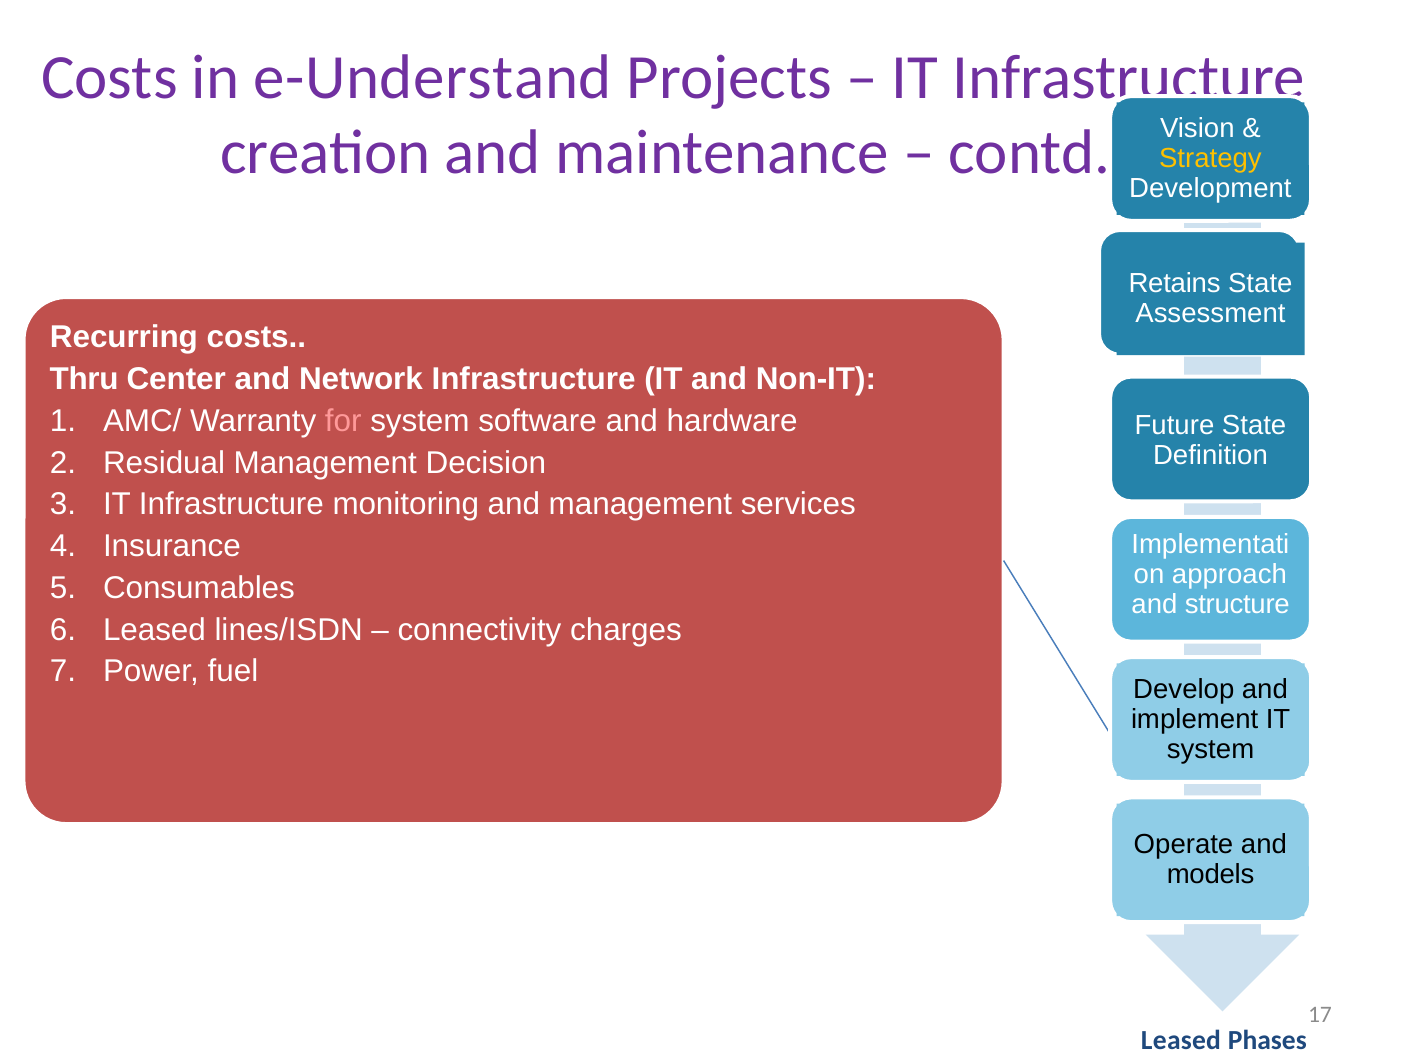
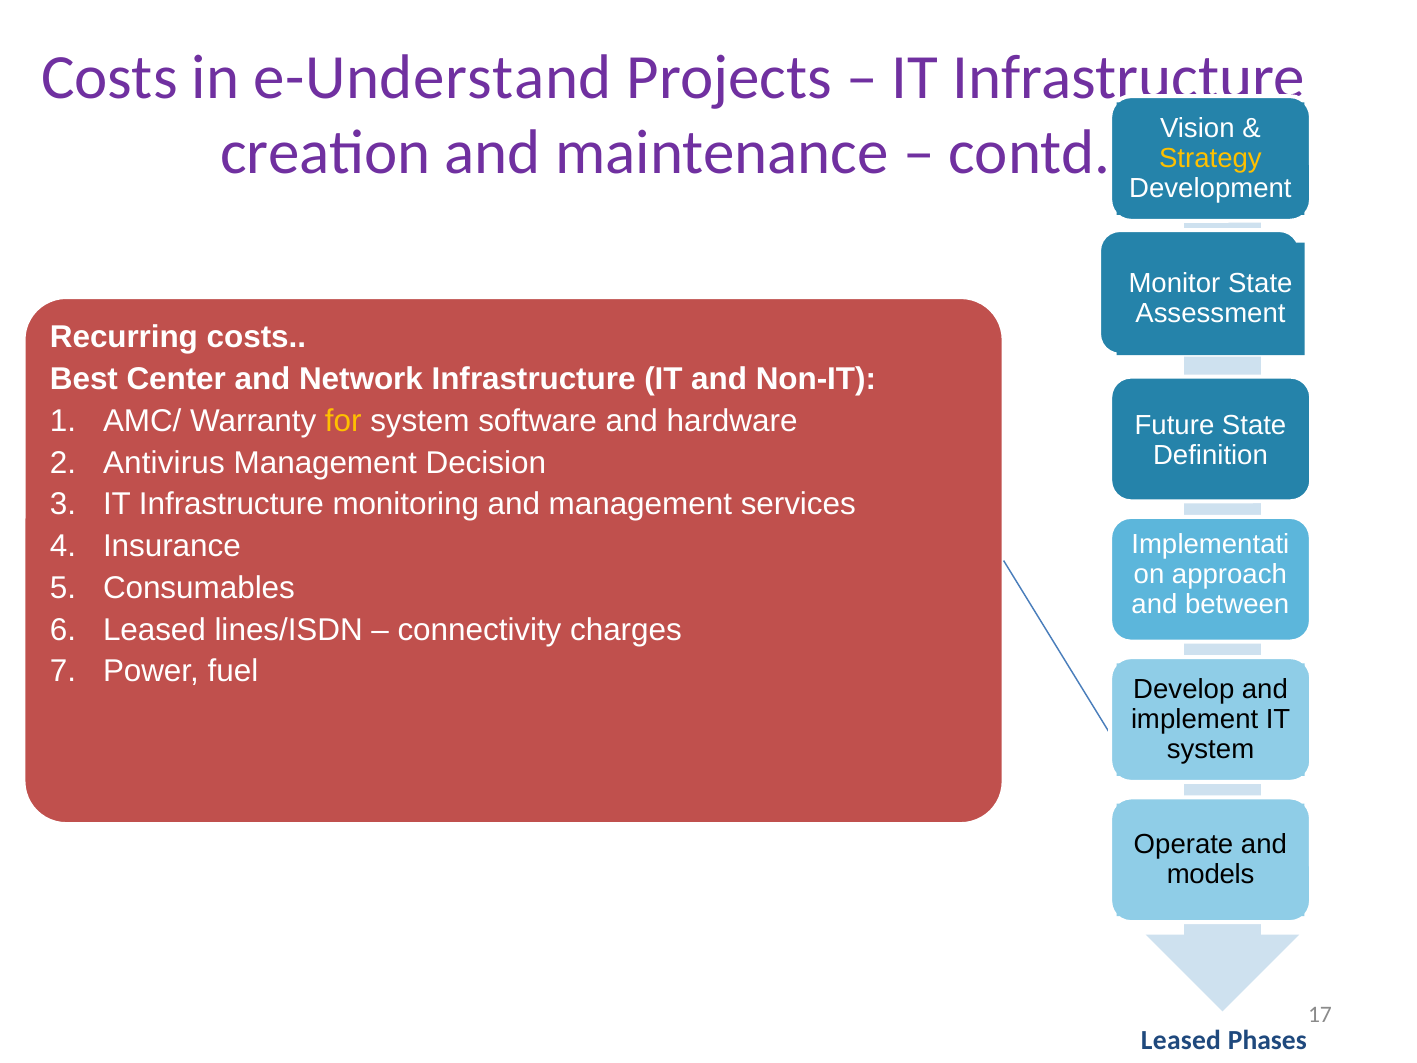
Retains: Retains -> Monitor (1174, 284)
Thru: Thru -> Best (84, 379)
for colour: pink -> yellow (343, 421)
Residual: Residual -> Antivirus (164, 463)
structure: structure -> between (1237, 604)
